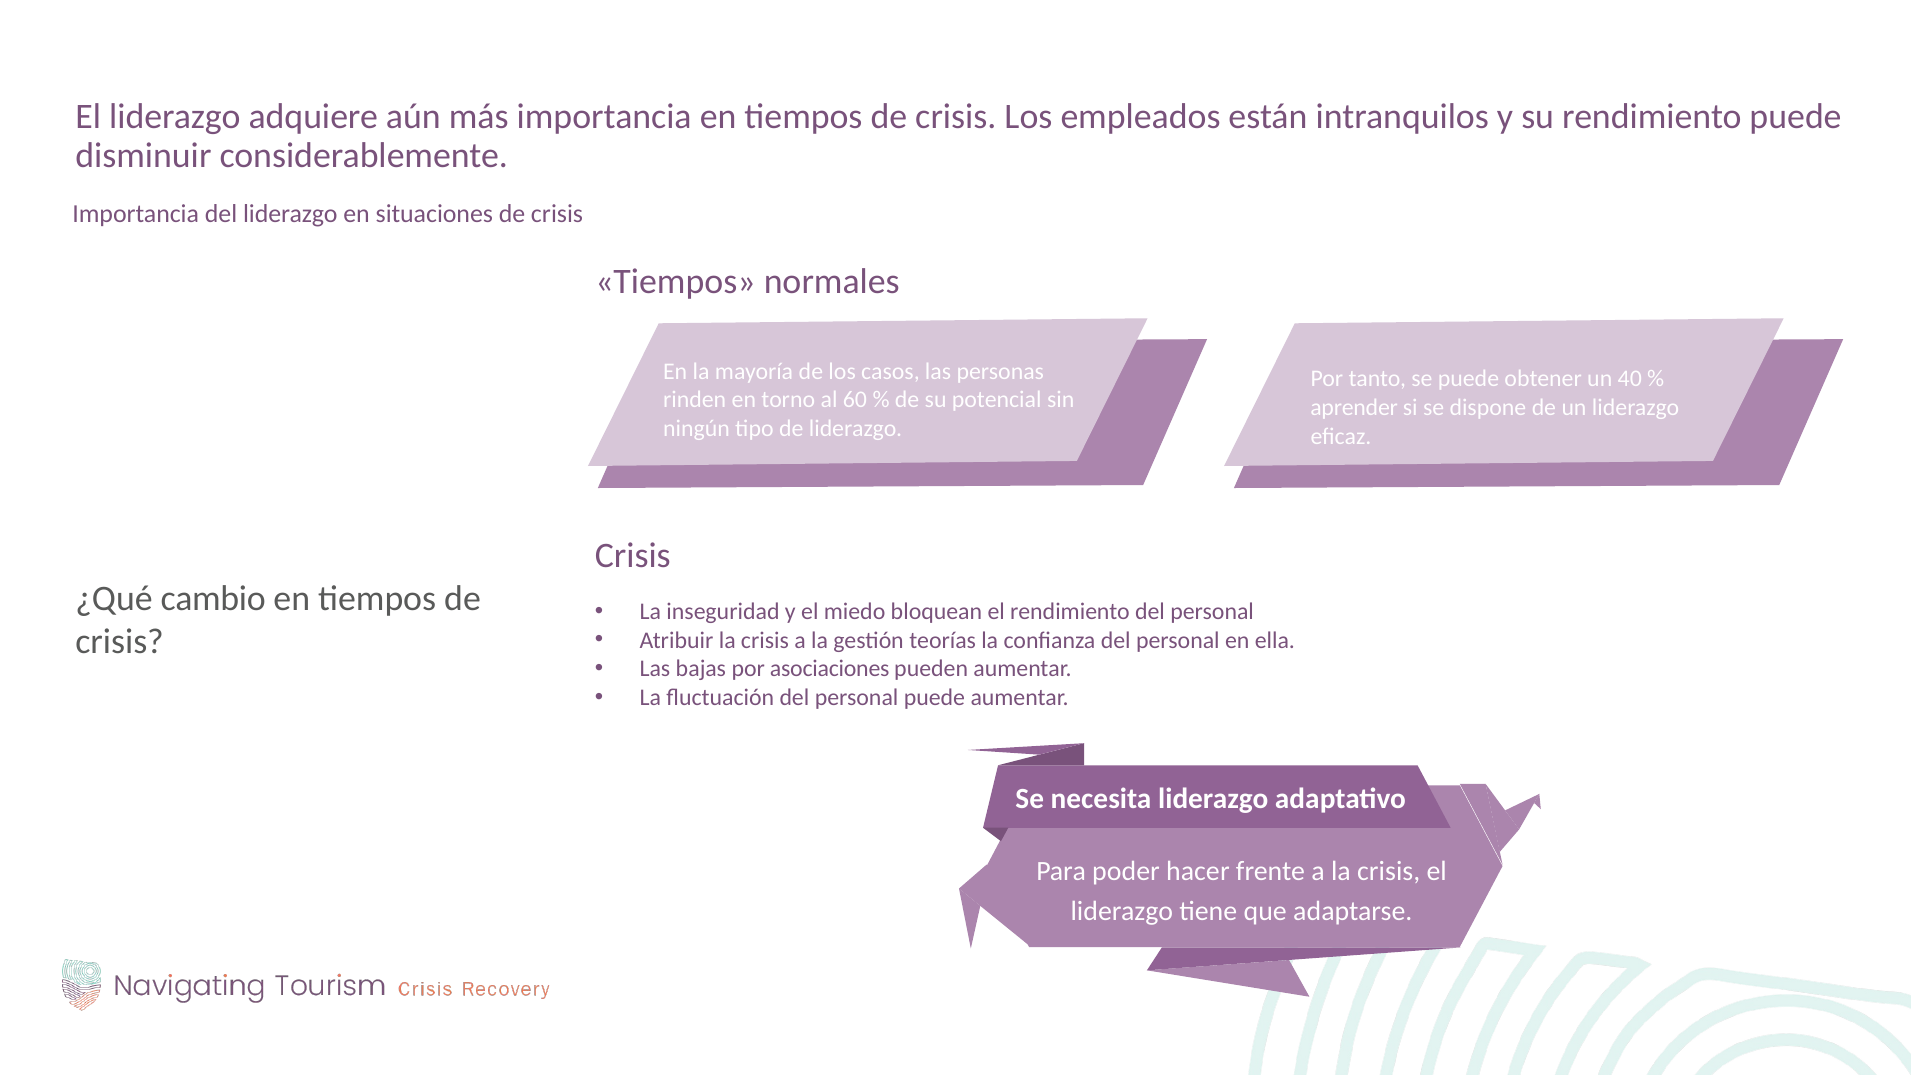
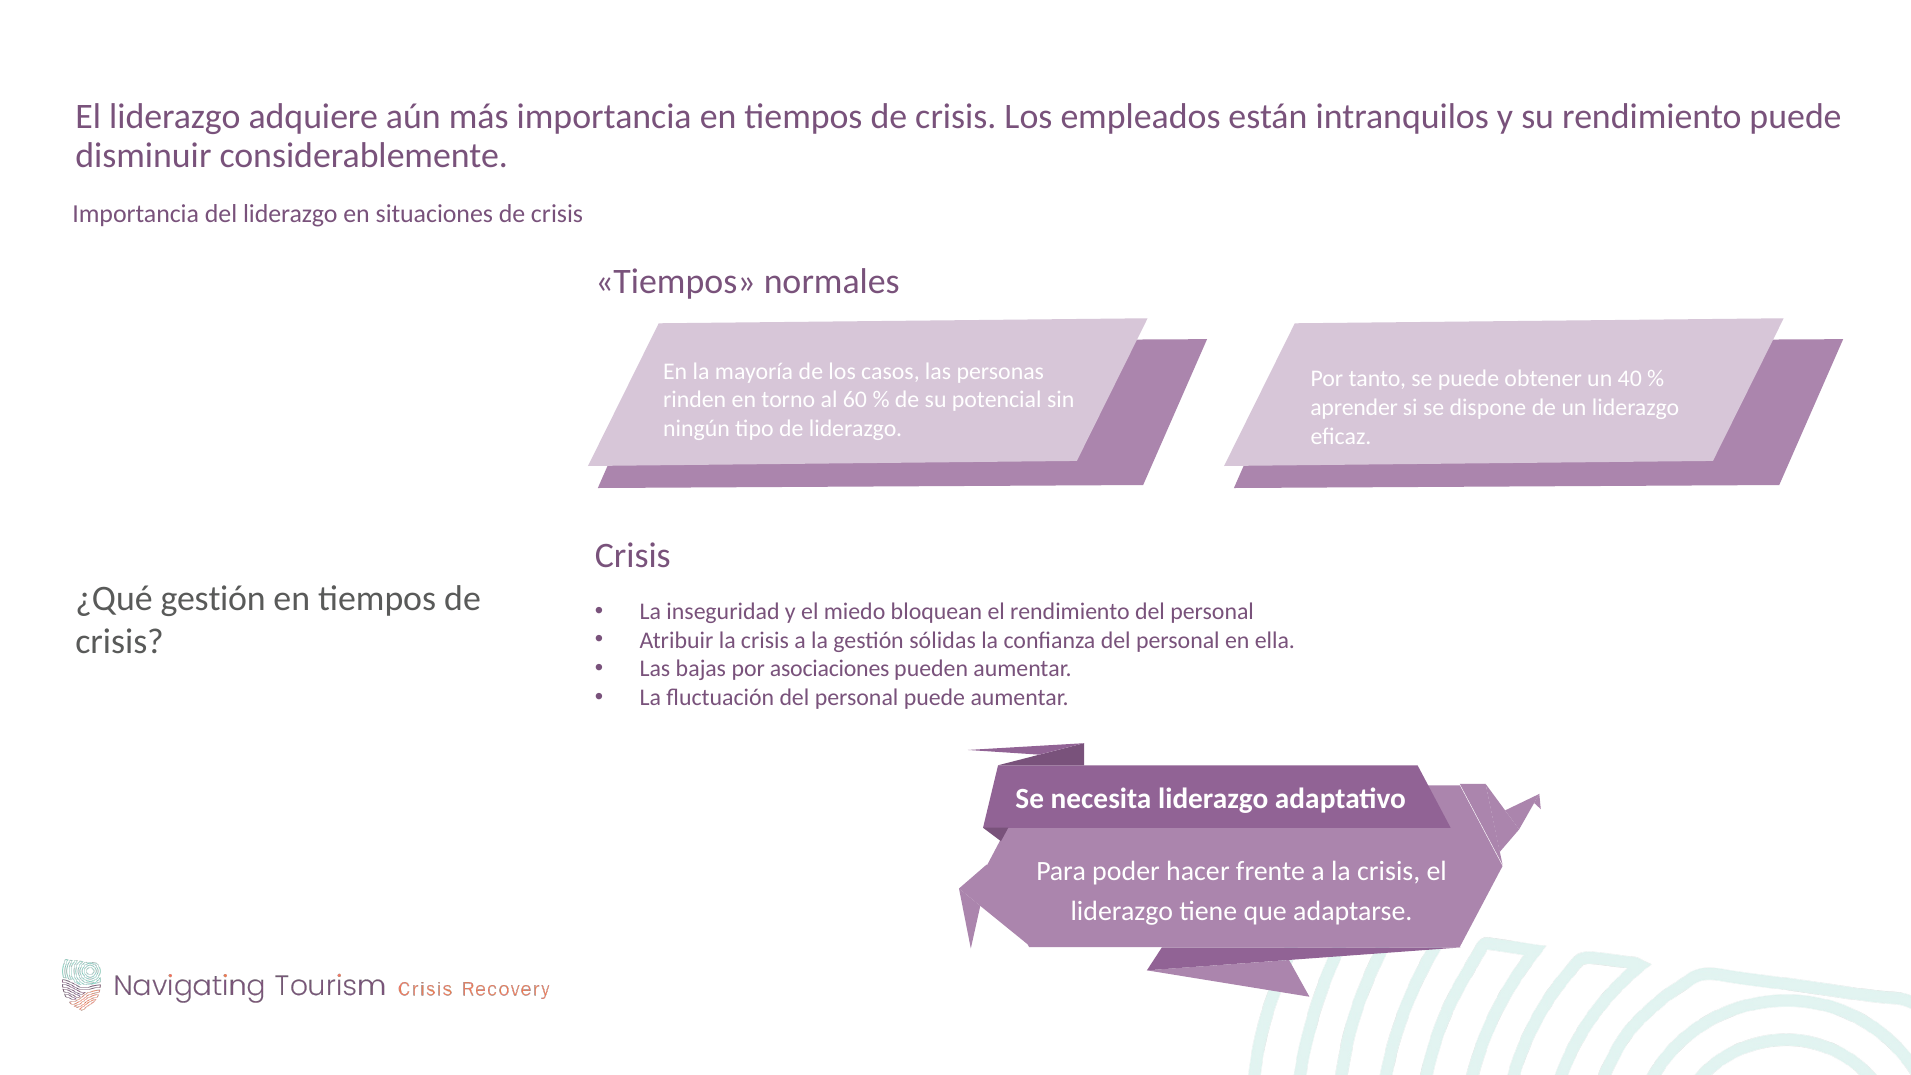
¿Qué cambio: cambio -> gestión (213, 599)
teorías: teorías -> sólidas (943, 640)
